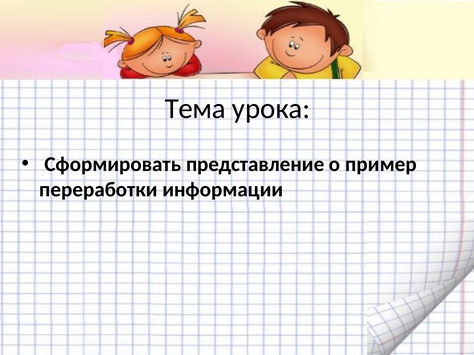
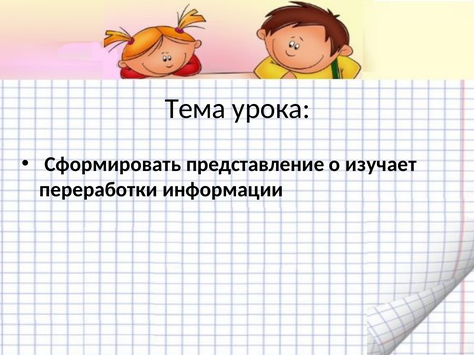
пример: пример -> изучает (381, 164)
